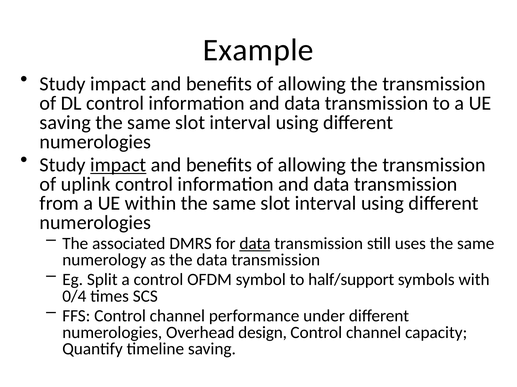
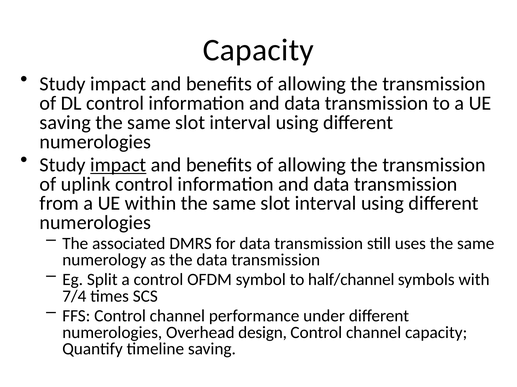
Example: Example -> Capacity (258, 50)
data underline: present -> none (255, 244)
half/support: half/support -> half/channel (351, 280)
0/4: 0/4 -> 7/4 (74, 297)
